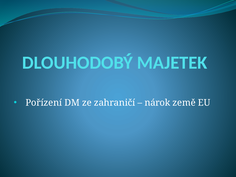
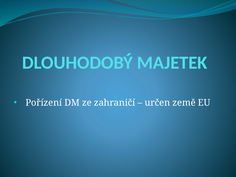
nárok: nárok -> určen (157, 103)
